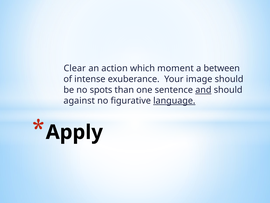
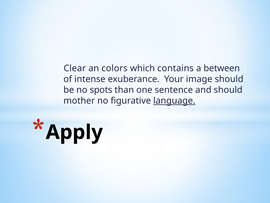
action: action -> colors (115, 68)
moment: moment -> contains (175, 68)
and underline: present -> none (203, 90)
against: against -> mother (79, 101)
